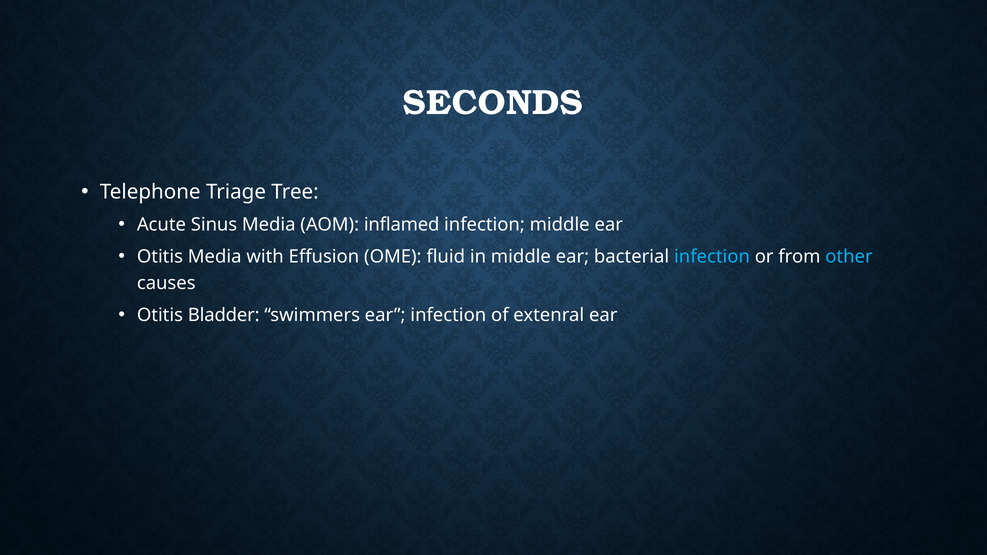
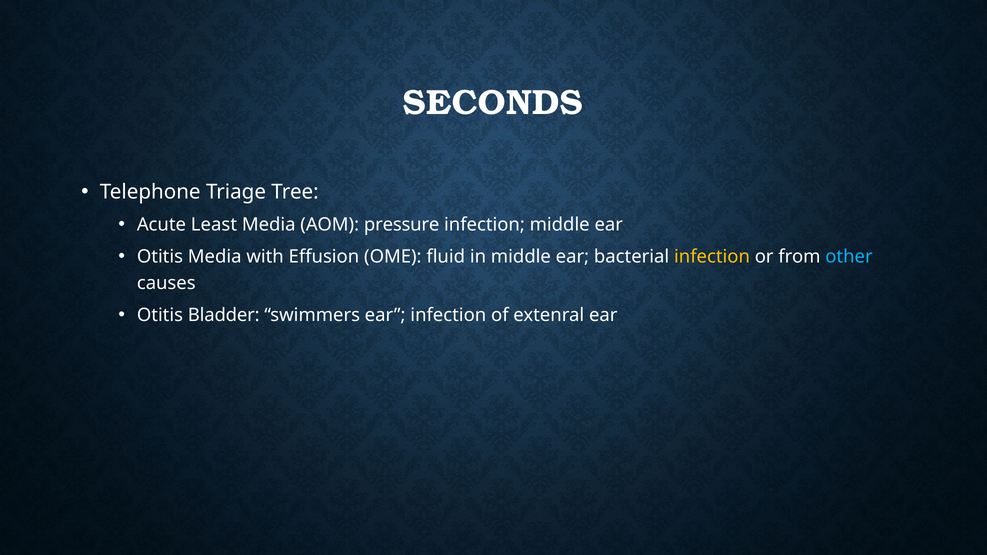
Sinus: Sinus -> Least (214, 225)
inflamed: inflamed -> pressure (402, 225)
infection colour: light blue -> yellow (712, 257)
